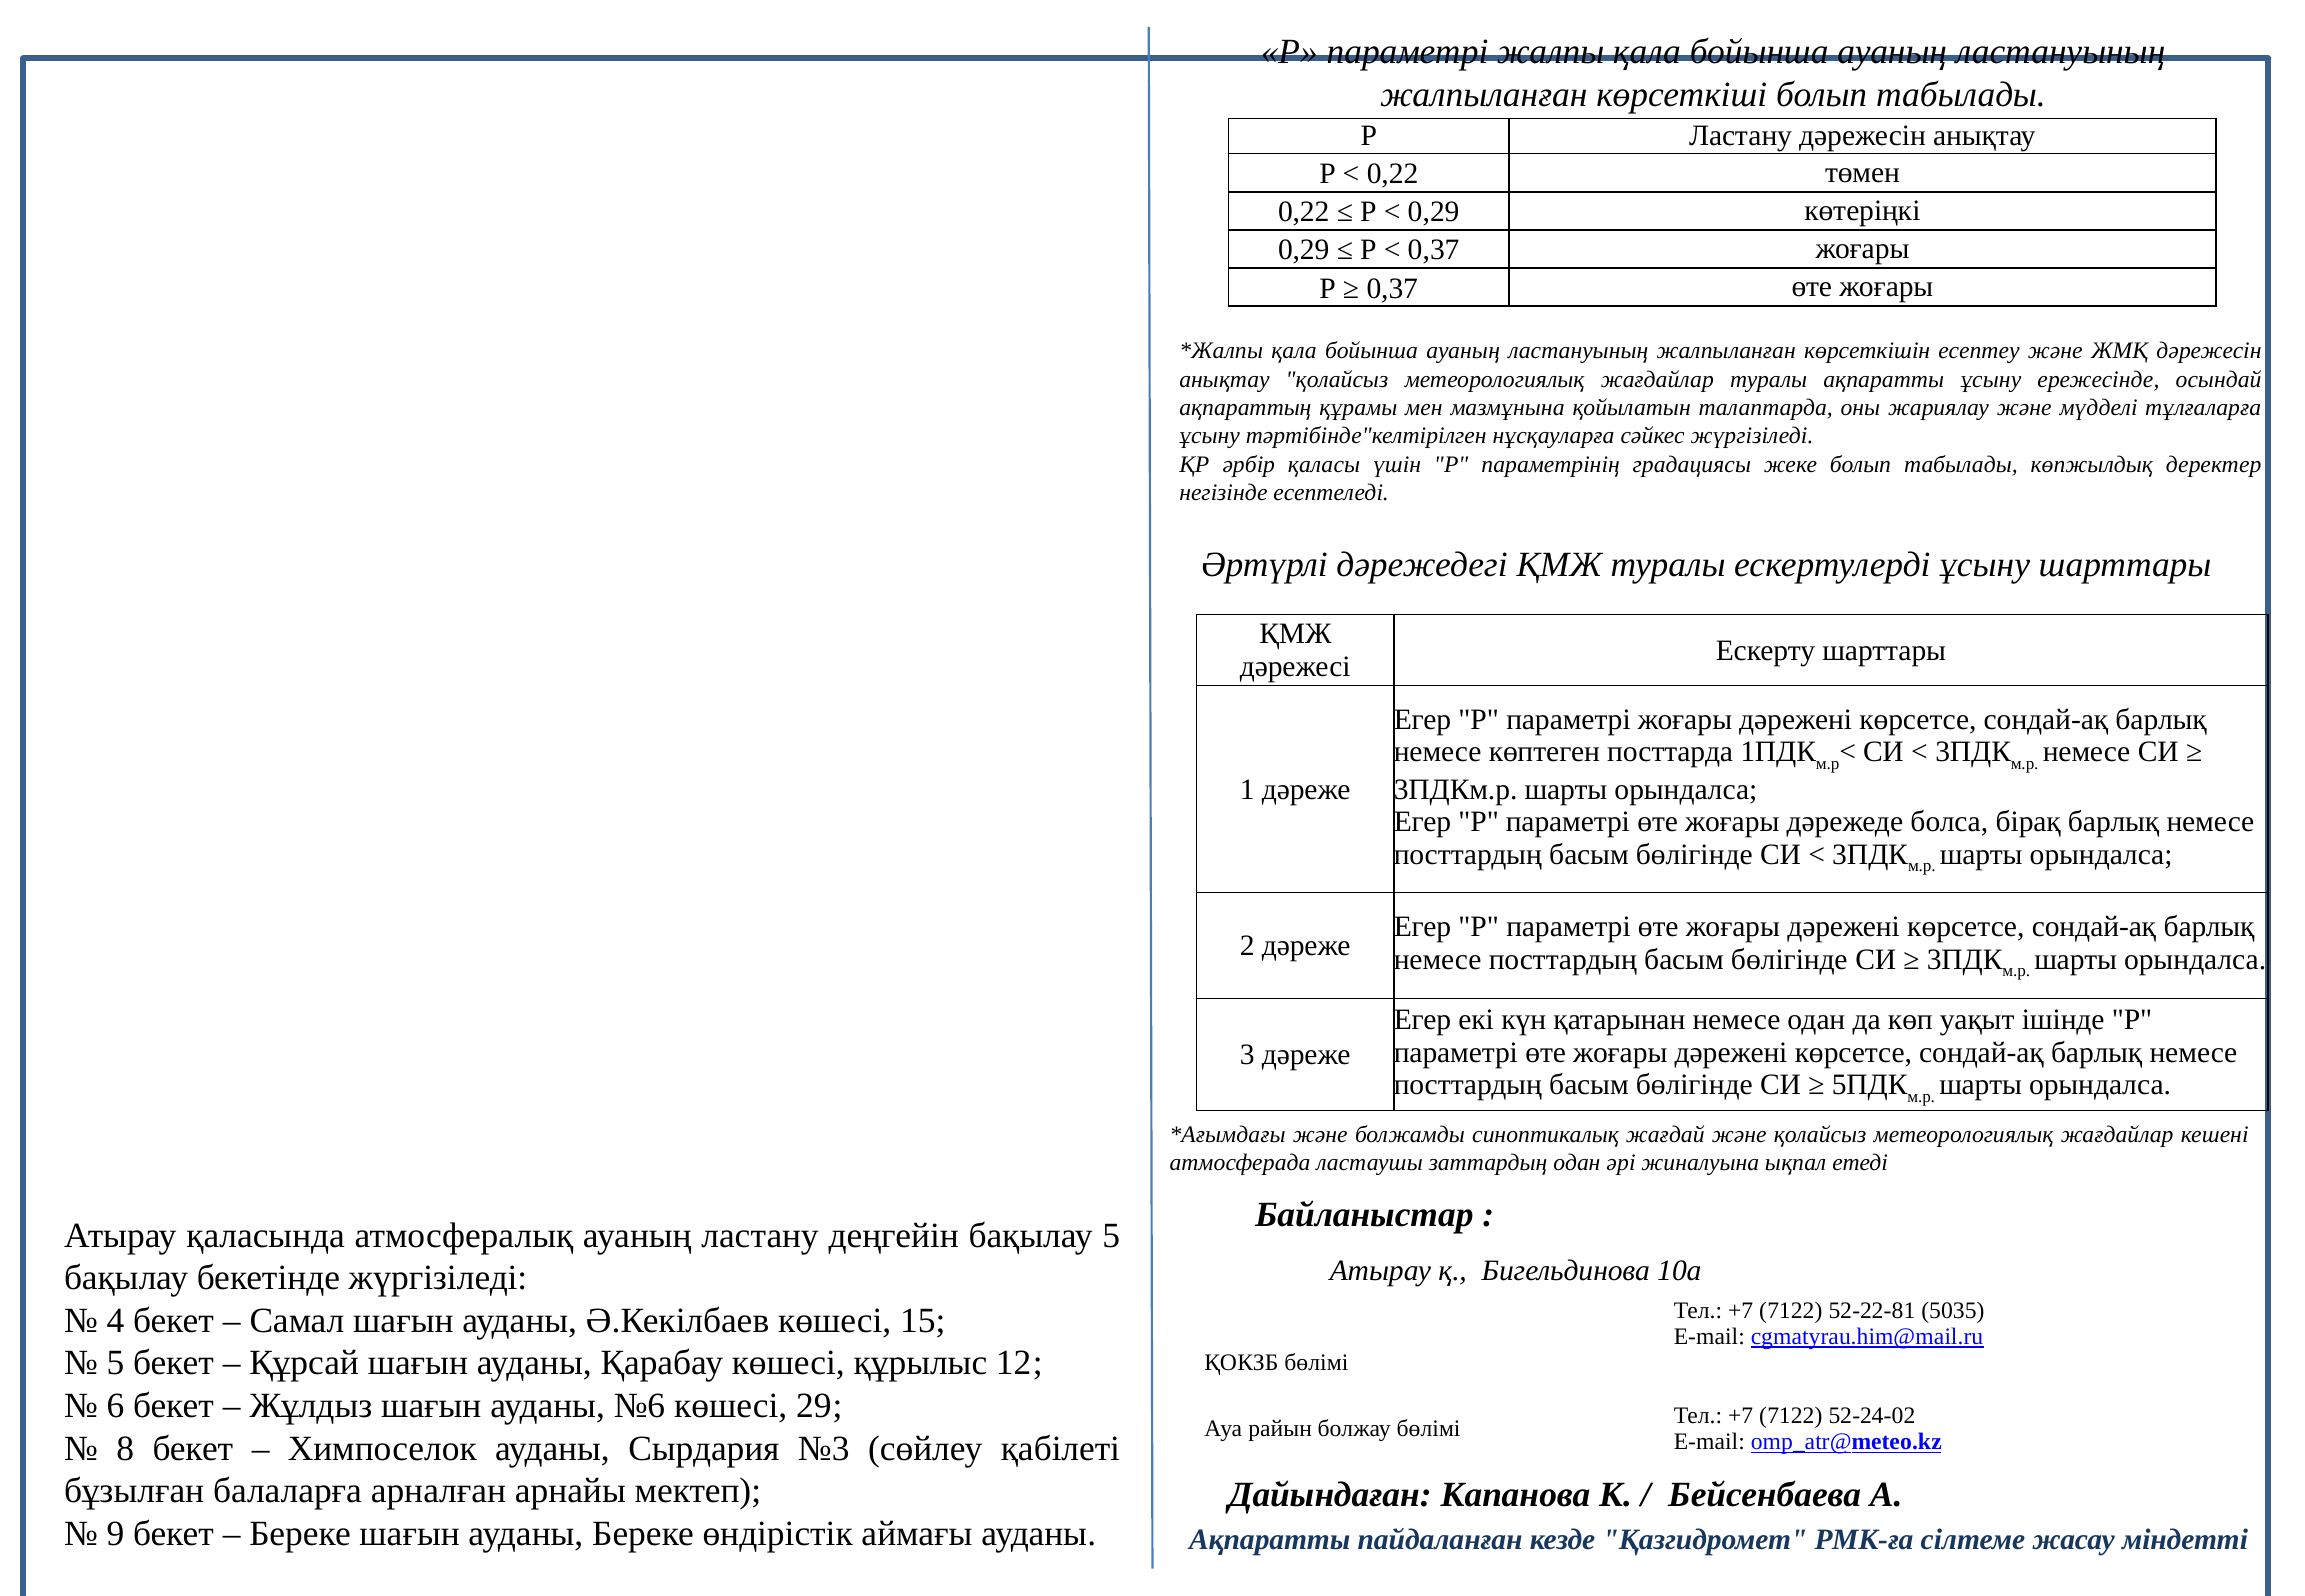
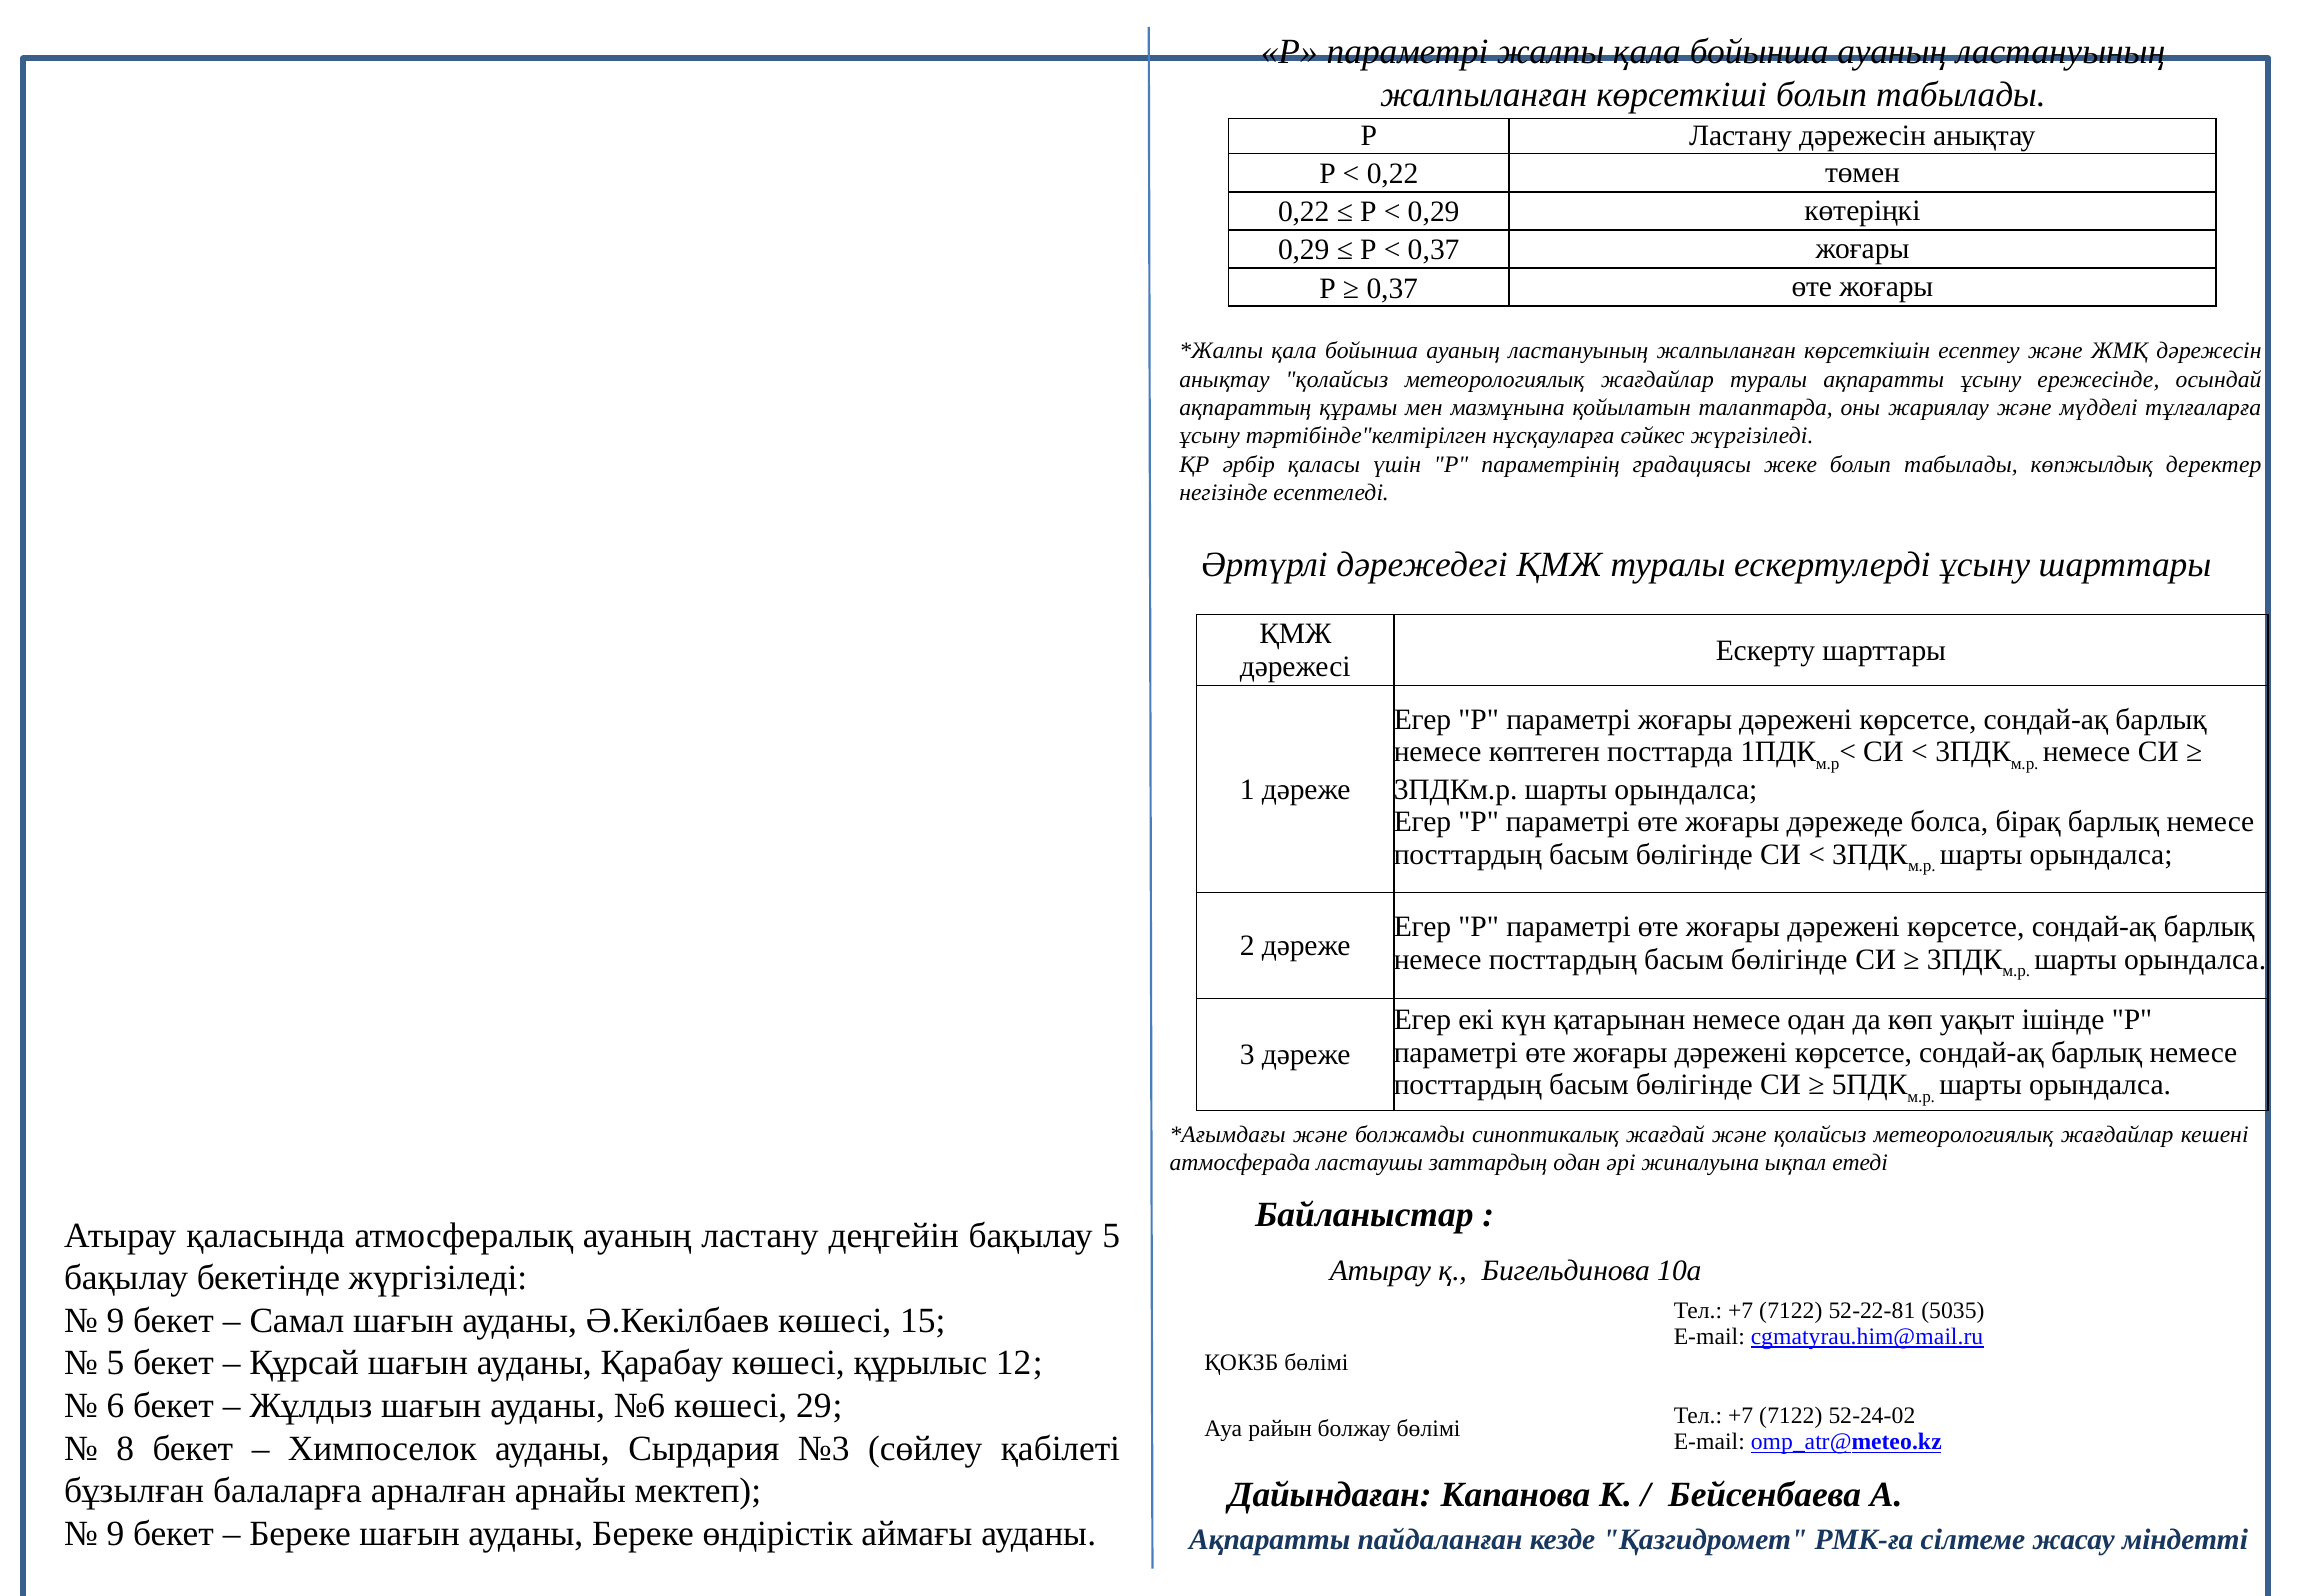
4: 4 -> 9 (115, 1320)
